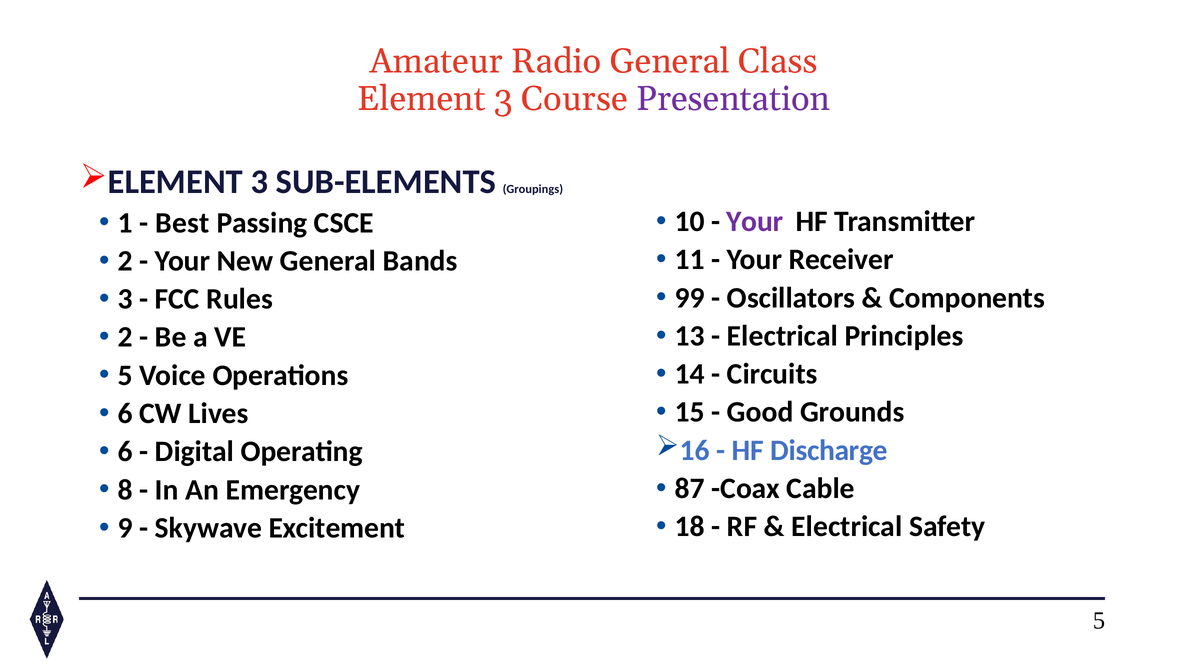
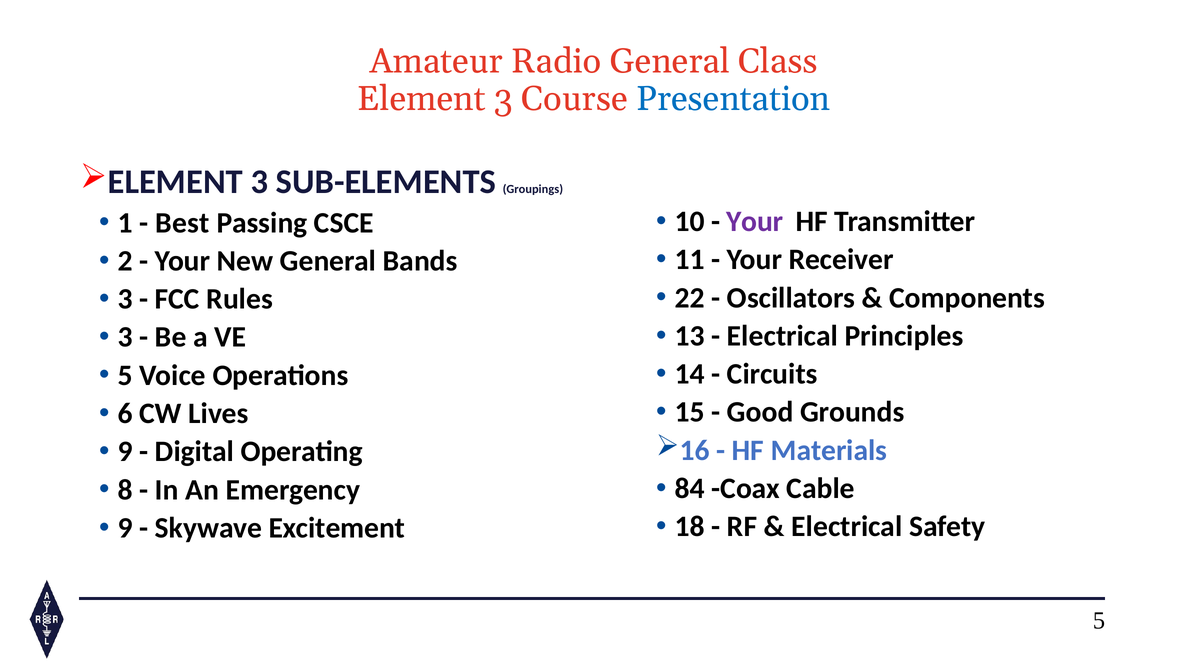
Presentation colour: purple -> blue (733, 99)
99: 99 -> 22 (690, 298)
2: 2 -> 3 (125, 337)
Discharge: Discharge -> Materials (829, 450)
6: 6 -> 9 (125, 452)
87: 87 -> 84 (690, 488)
